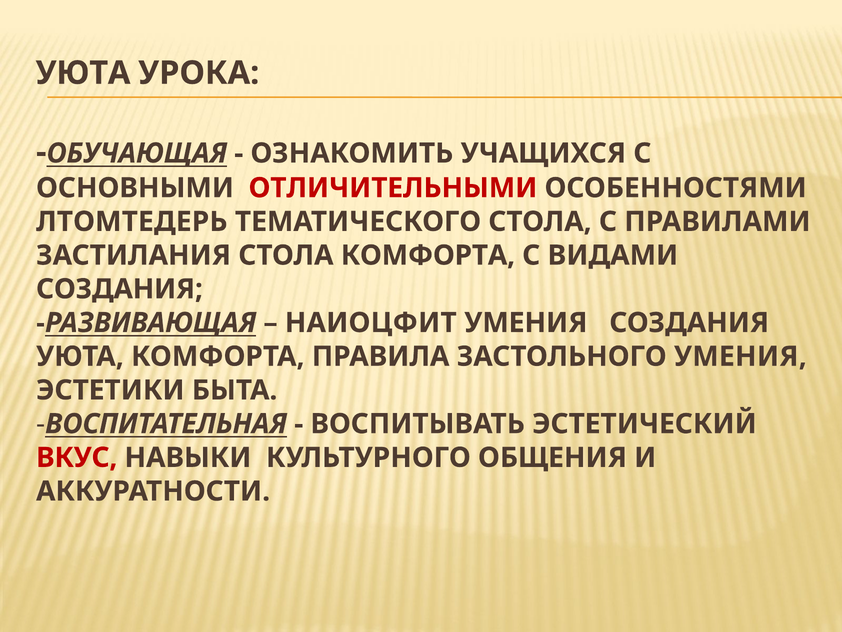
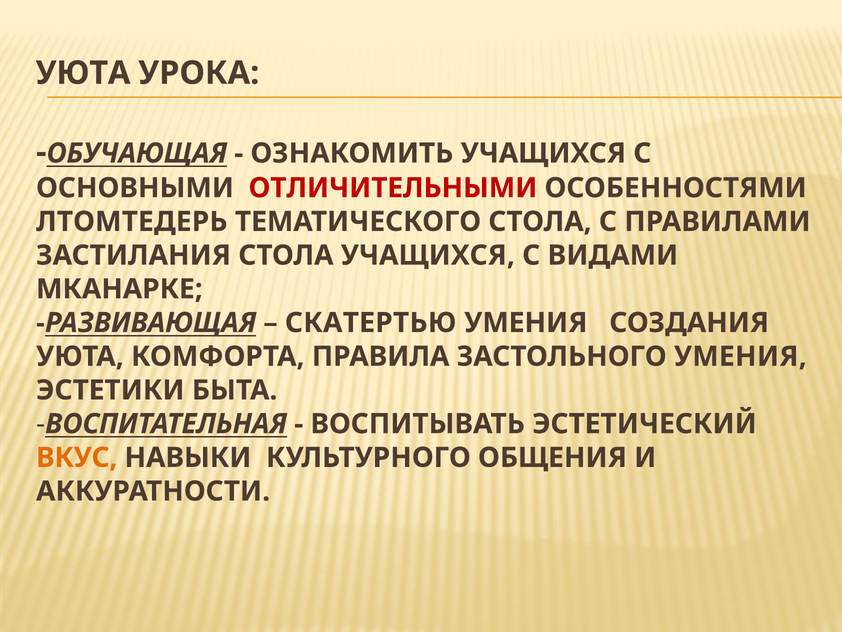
СТОЛА КОМФОРТА: КОМФОРТА -> УЧАЩИХСЯ (428, 255)
СОЗДАНИЯ: СОЗДАНИЯ -> МКАНАРКЕ (119, 289)
НАИОЦФИТ: НАИОЦФИТ -> СКАТЕРТЬЮ (371, 323)
ВКУС colour: red -> orange (77, 457)
